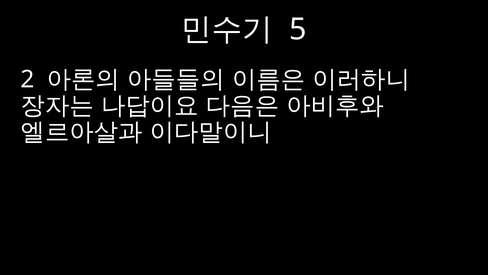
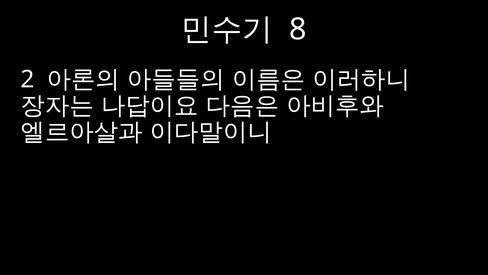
5: 5 -> 8 (298, 29)
